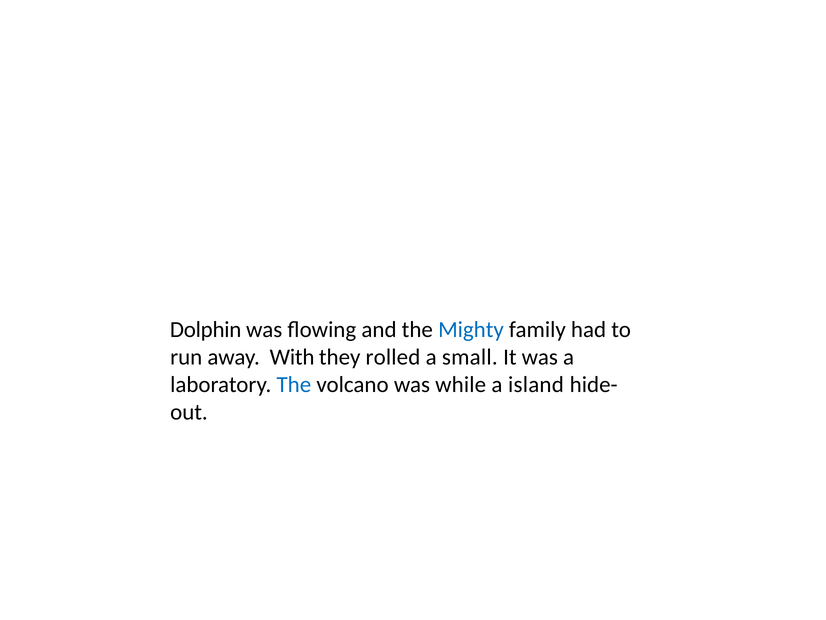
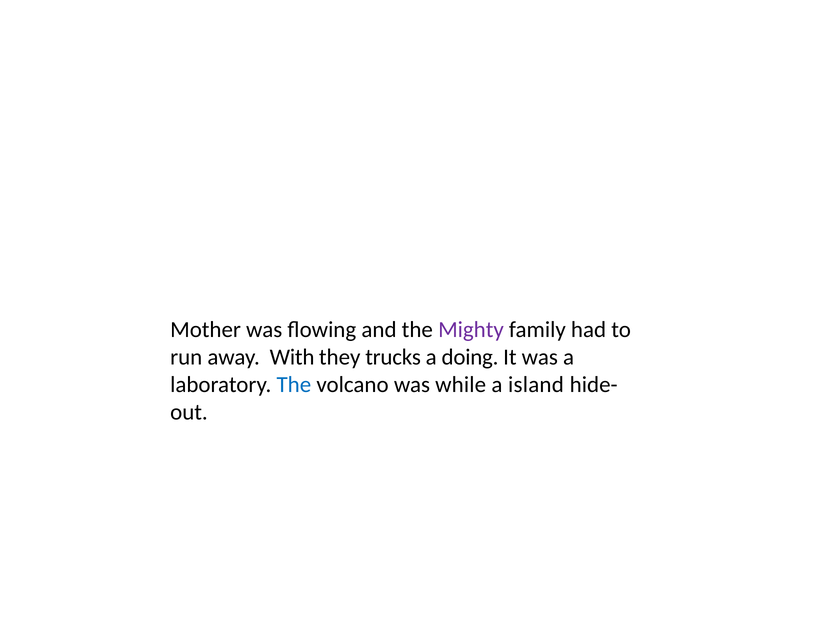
Dolphin: Dolphin -> Mother (206, 329)
Mighty colour: blue -> purple (471, 329)
rolled: rolled -> trucks (393, 357)
small: small -> doing (470, 357)
